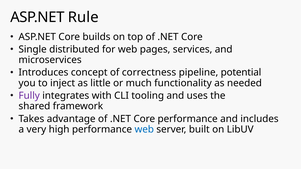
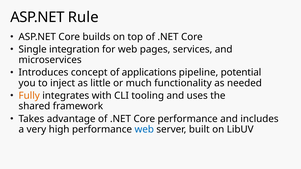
distributed: distributed -> integration (74, 49)
correctness: correctness -> applications (149, 73)
Fully colour: purple -> orange (29, 96)
